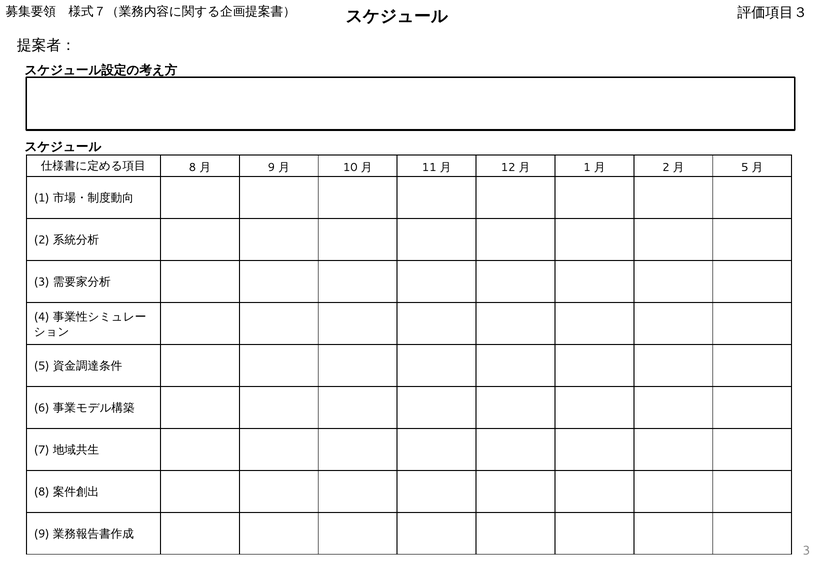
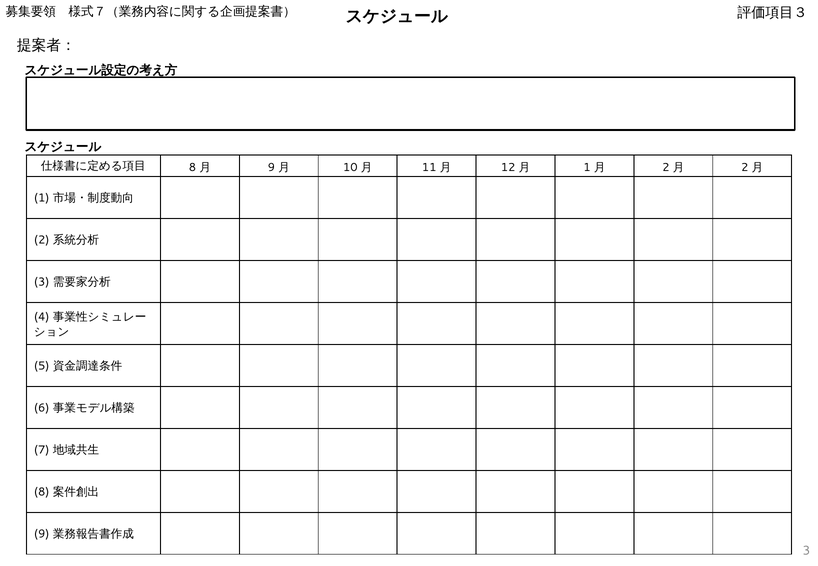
5: 5 -> 2 (745, 168)
